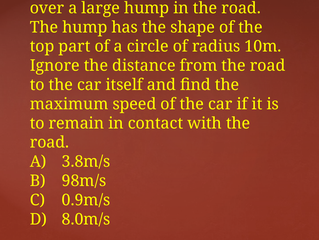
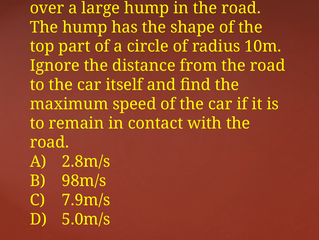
3.8m/s: 3.8m/s -> 2.8m/s (86, 161)
0.9m/s: 0.9m/s -> 7.9m/s (86, 199)
8.0m/s: 8.0m/s -> 5.0m/s (86, 219)
